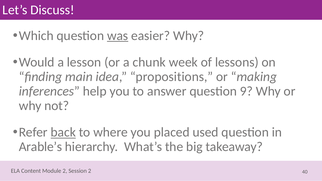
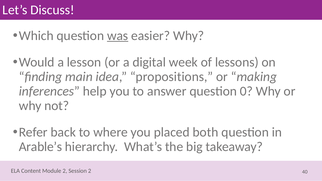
chunk: chunk -> digital (149, 62)
9: 9 -> 0 (246, 91)
back underline: present -> none (63, 132)
used: used -> both (206, 132)
